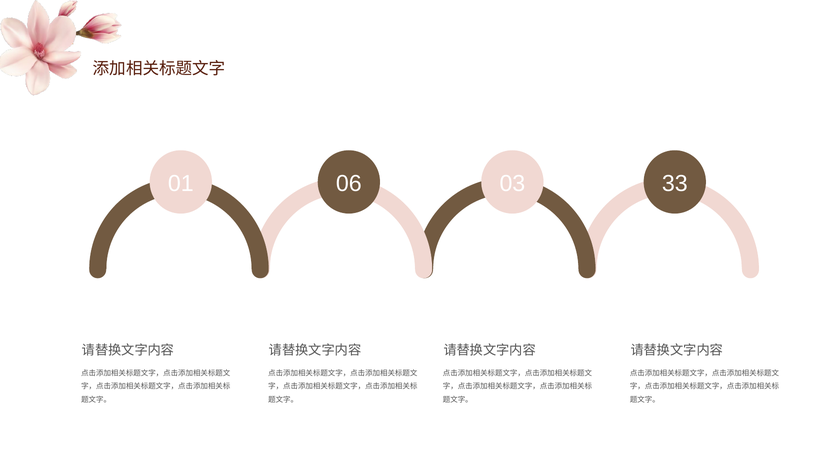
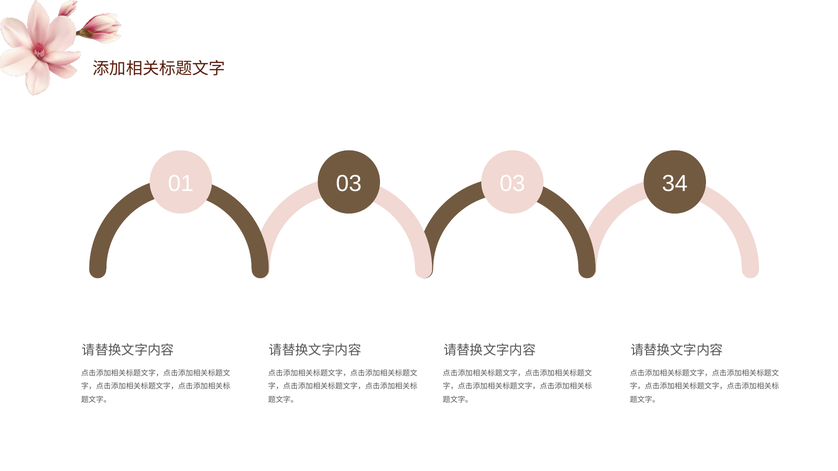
01 06: 06 -> 03 (349, 184)
33: 33 -> 34 (675, 184)
